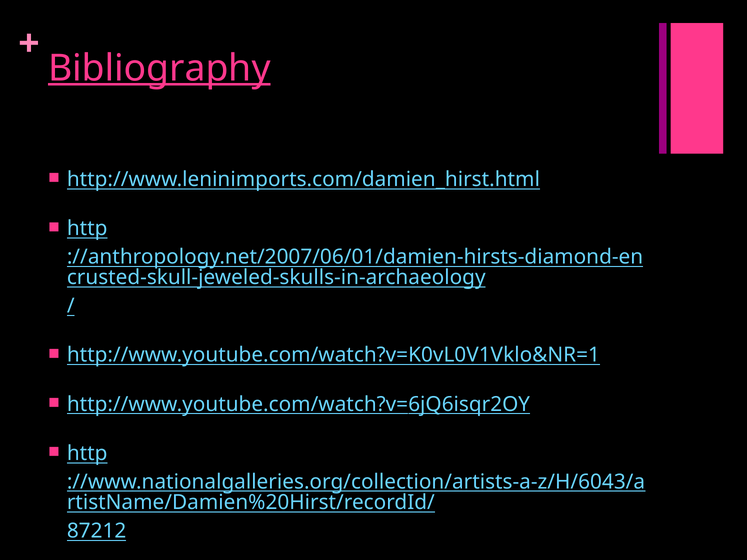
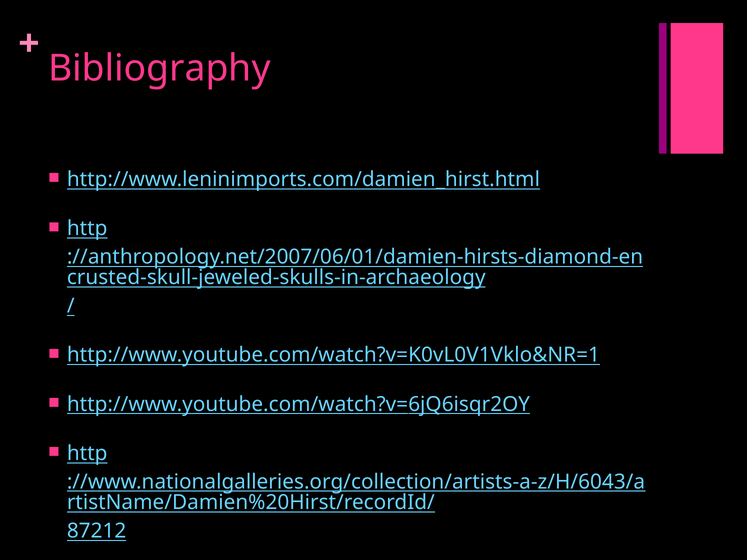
Bibliography underline: present -> none (159, 68)
